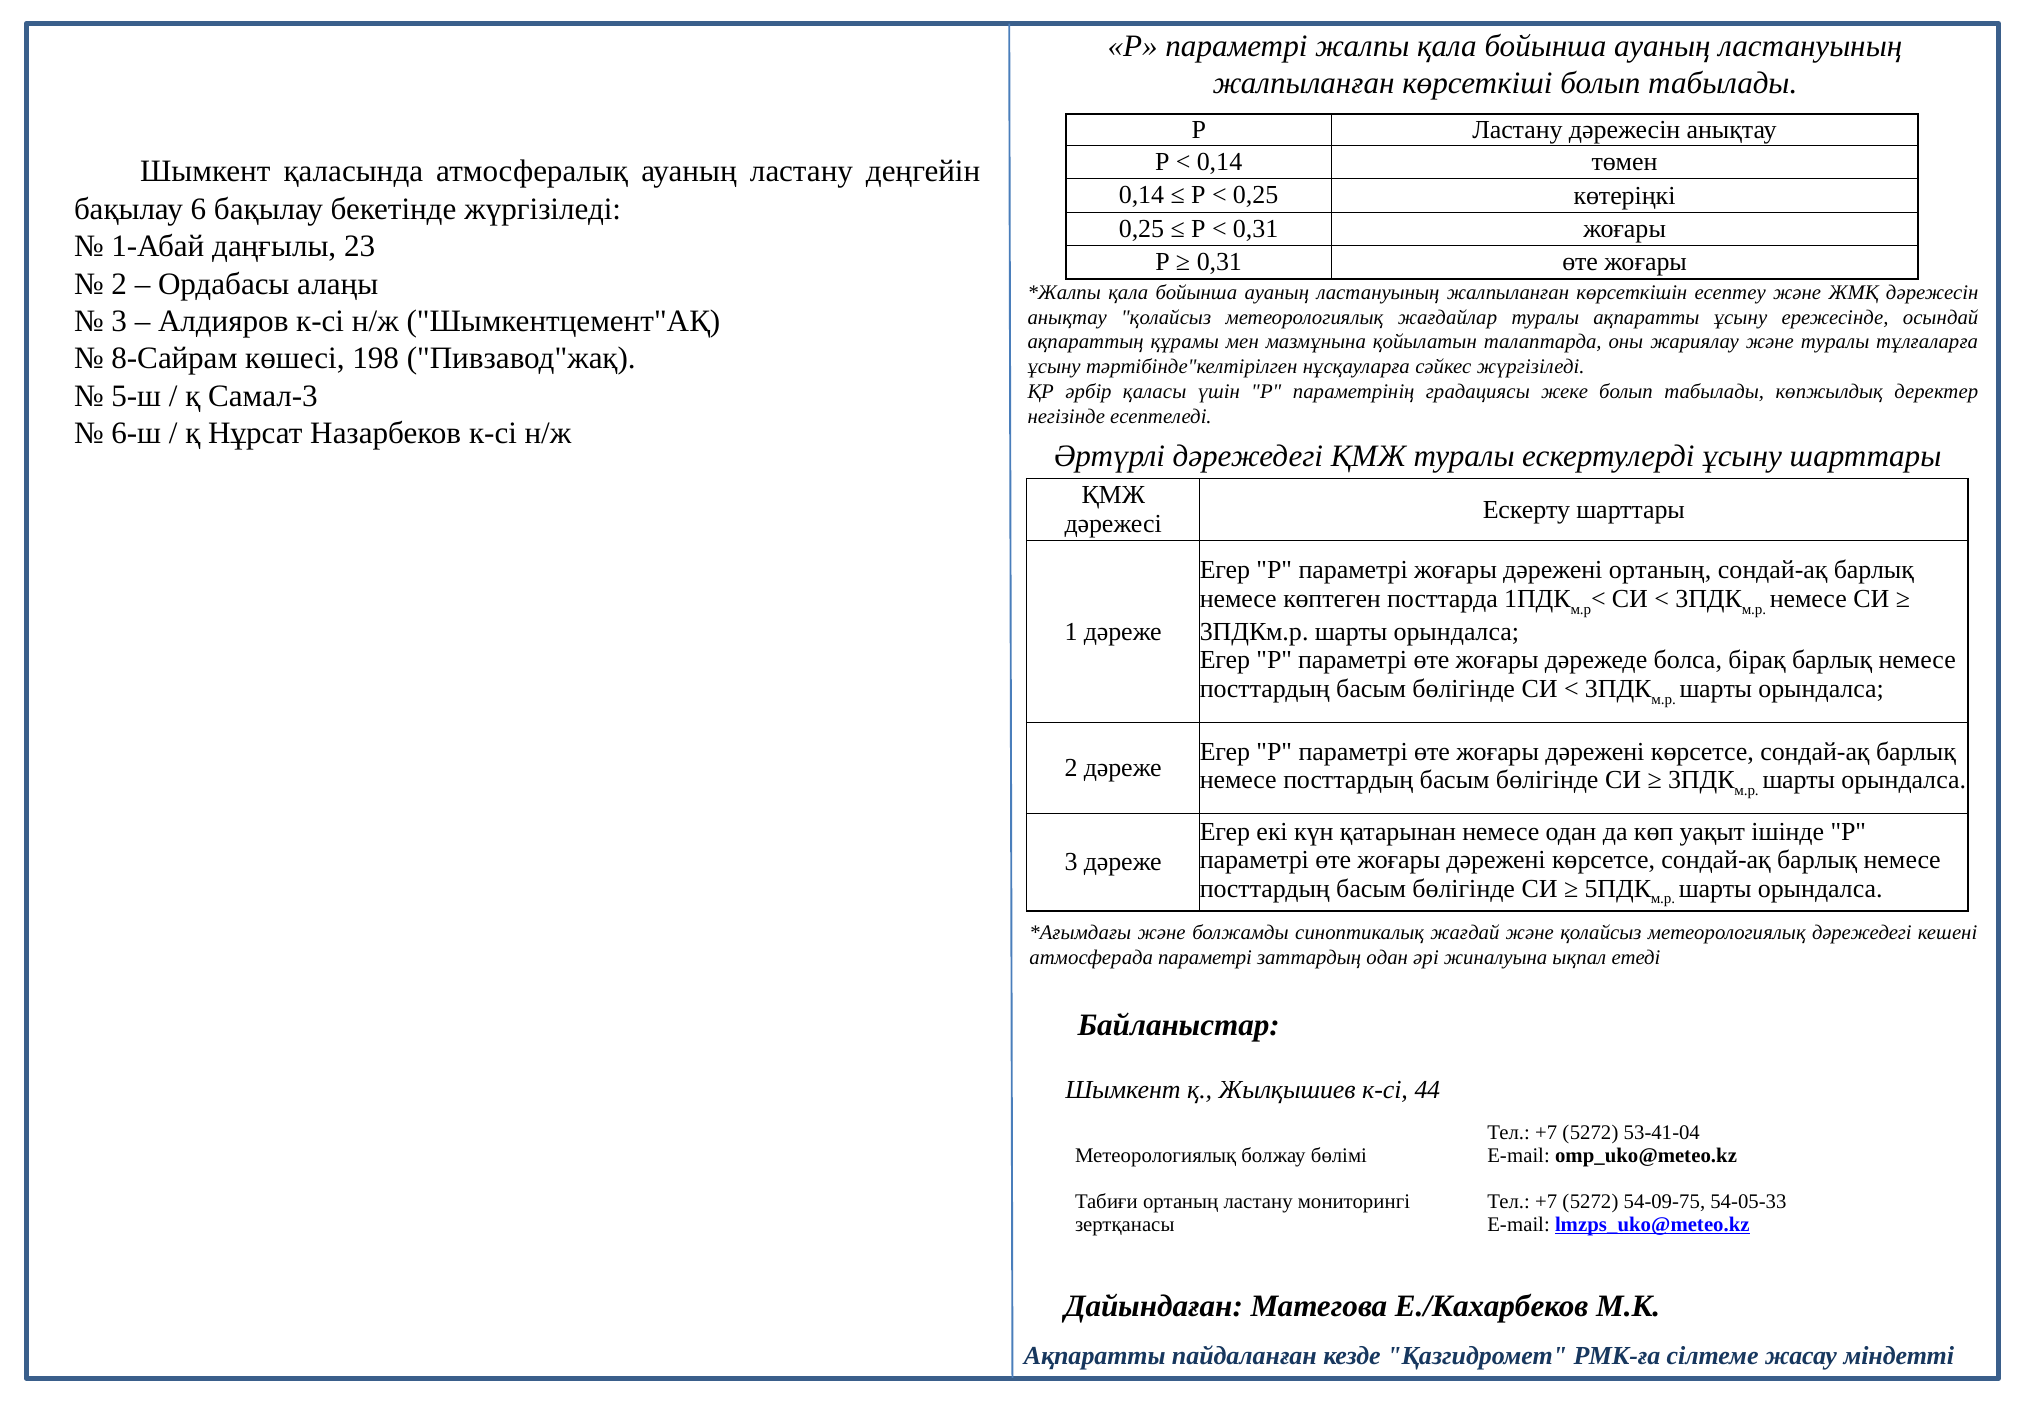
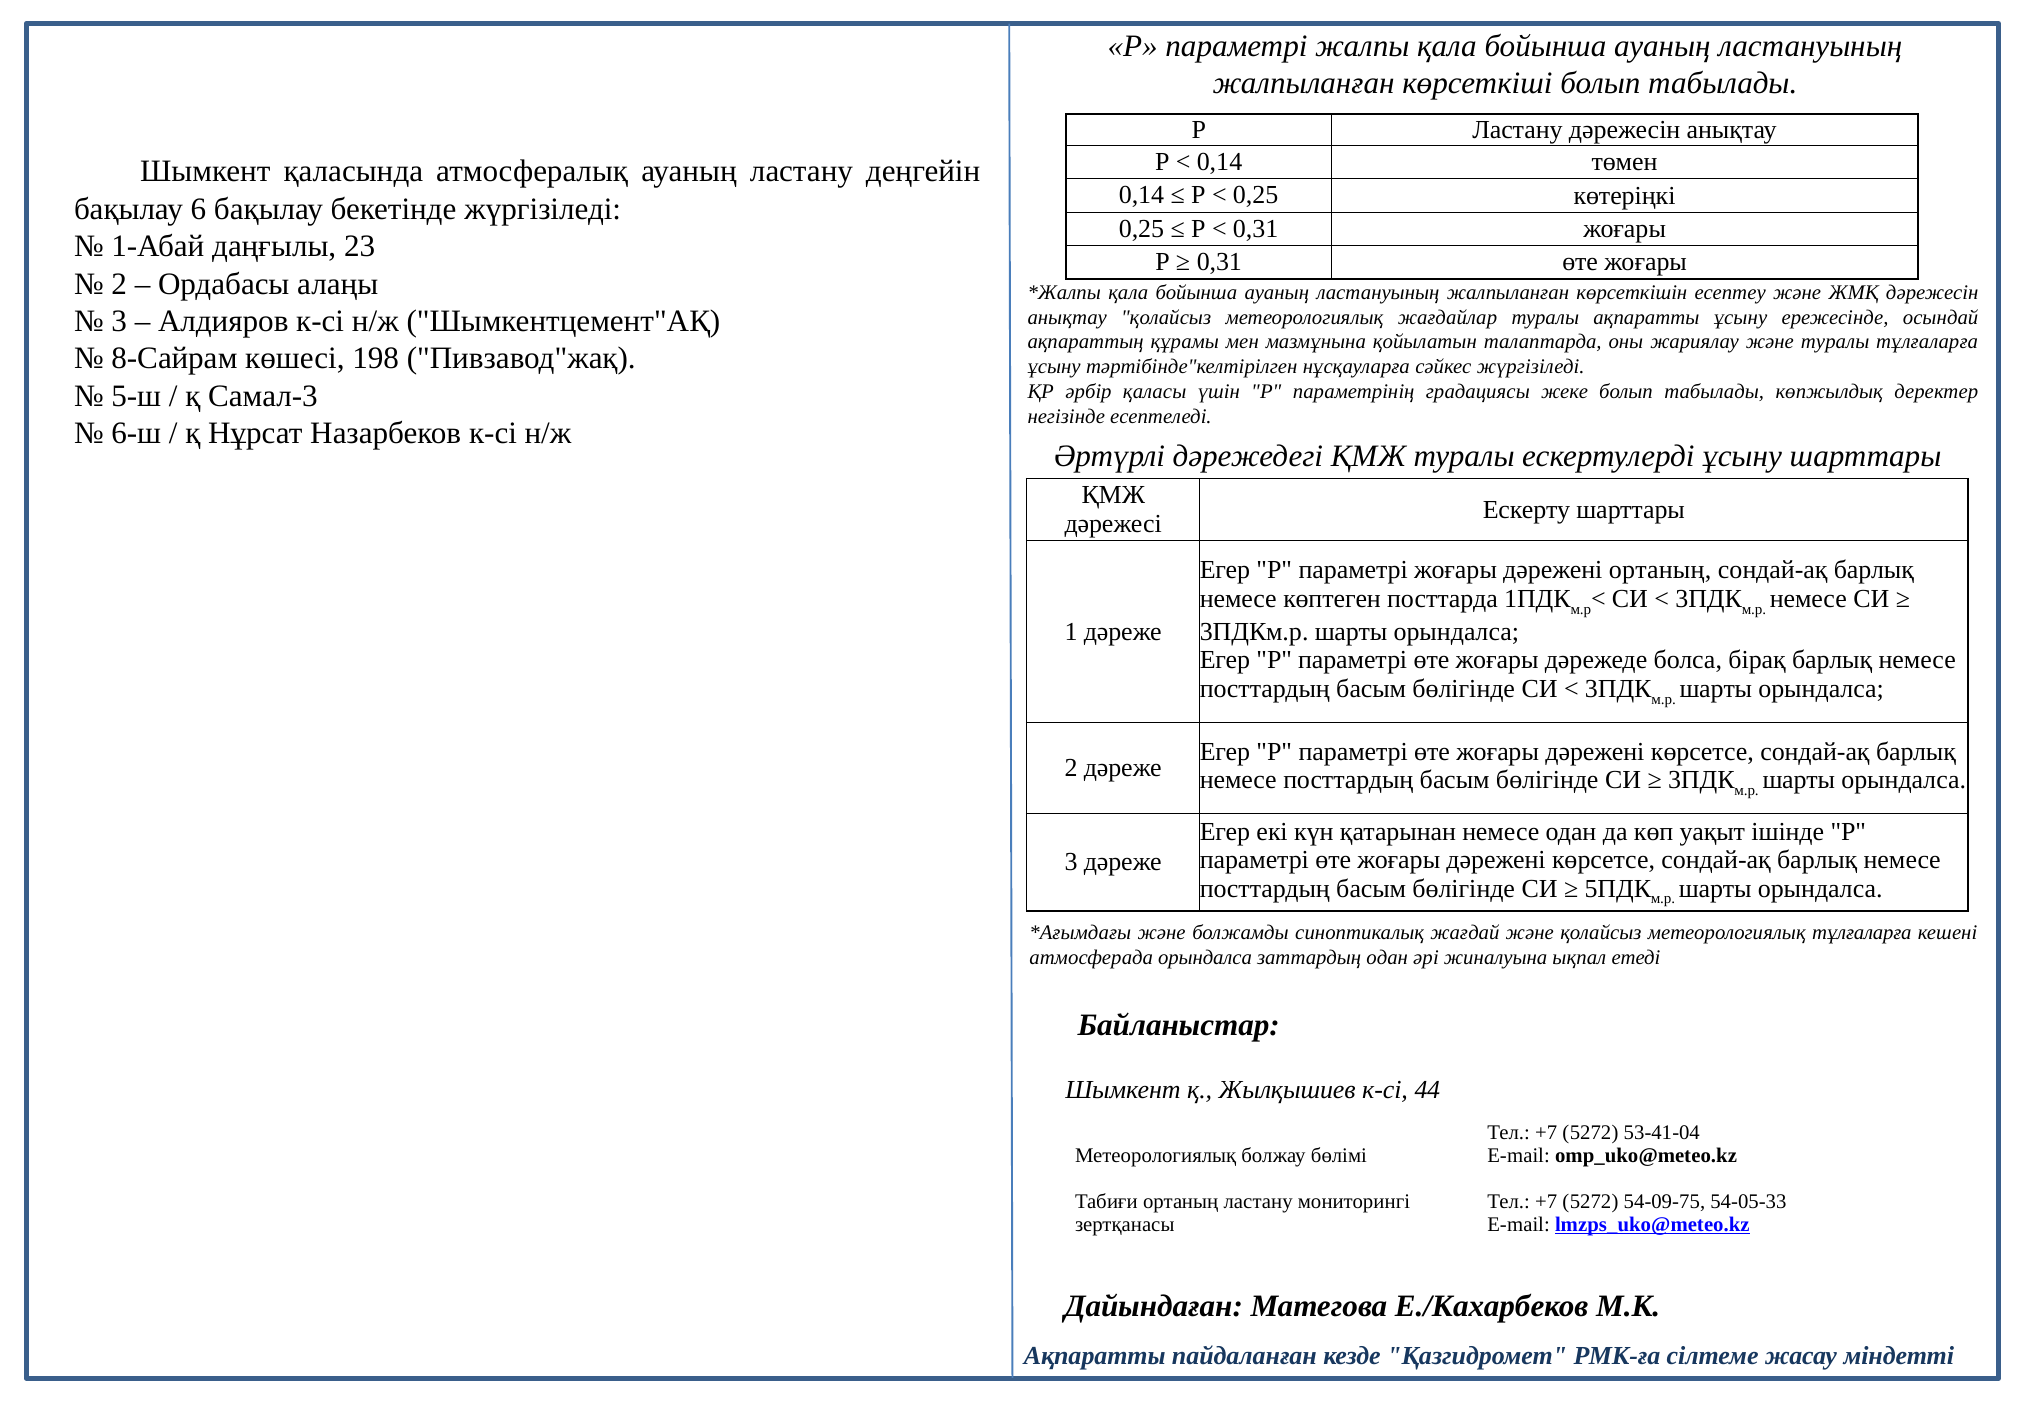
метеорологиялық дәрежедегі: дәрежедегі -> тұлғаларға (1862, 933)
атмосферада параметрі: параметрі -> орындалса (1205, 958)
